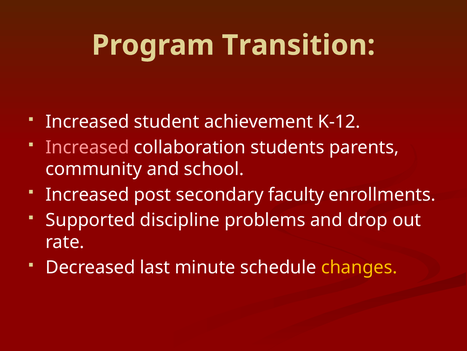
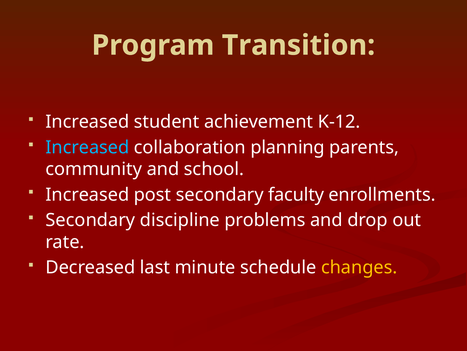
Increased colour: pink -> light blue (87, 147)
students: students -> planning (288, 147)
Supported: Supported -> Secondary (90, 220)
